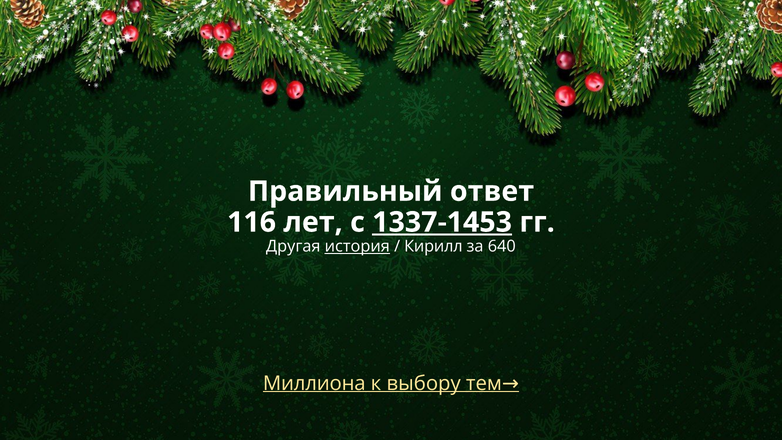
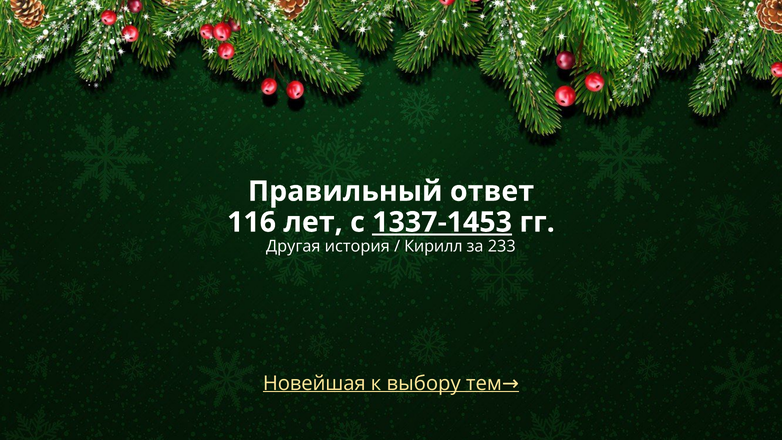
история underline: present -> none (357, 246)
640: 640 -> 233 (502, 246)
Миллиона: Миллиона -> Новейшая (314, 383)
